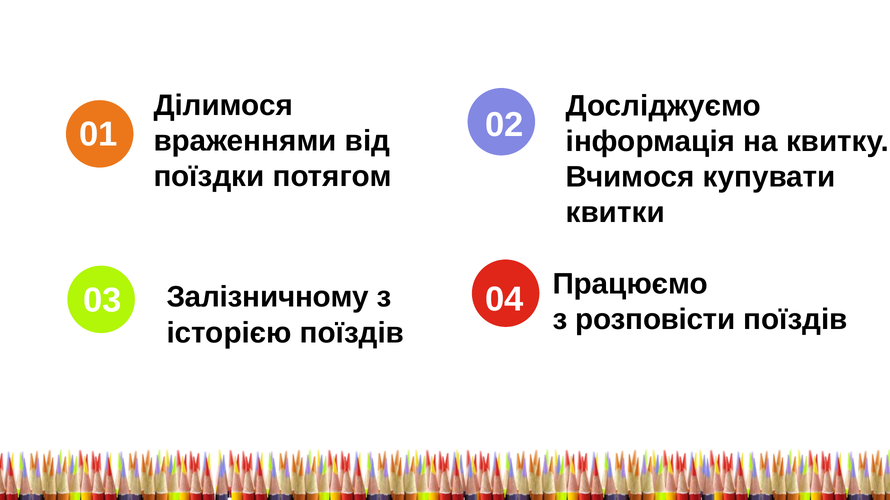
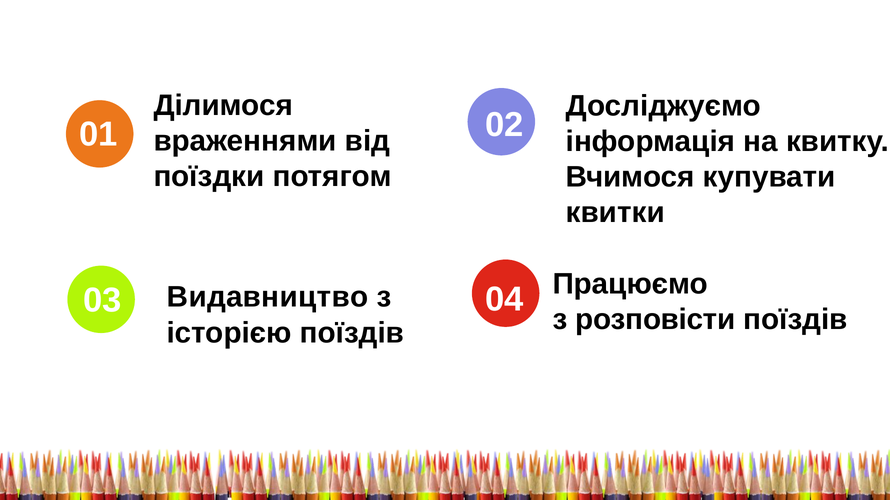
Залізничному: Залізничному -> Видавництво (267, 298)
